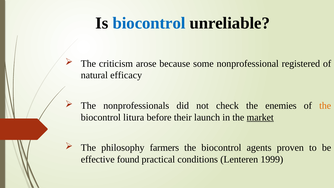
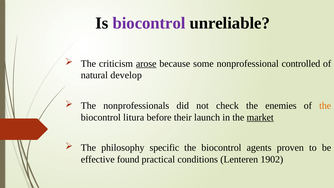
biocontrol colour: blue -> purple (149, 23)
arose underline: none -> present (146, 63)
registered: registered -> controlled (301, 63)
efficacy: efficacy -> develop (126, 75)
farmers: farmers -> specific (164, 148)
1999: 1999 -> 1902 (272, 159)
